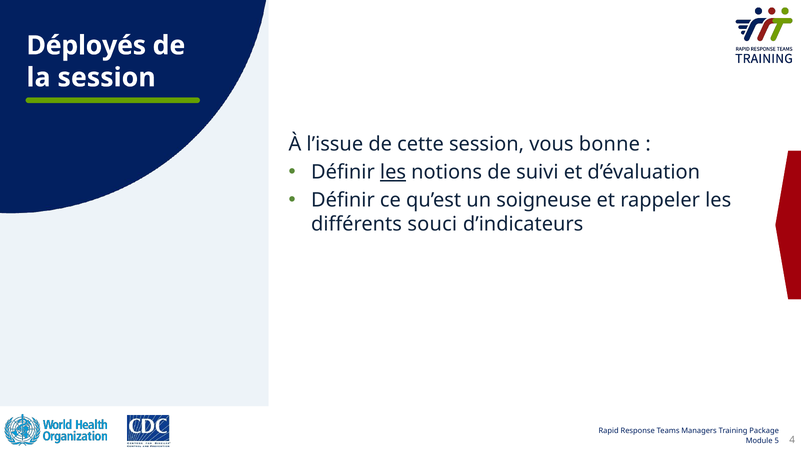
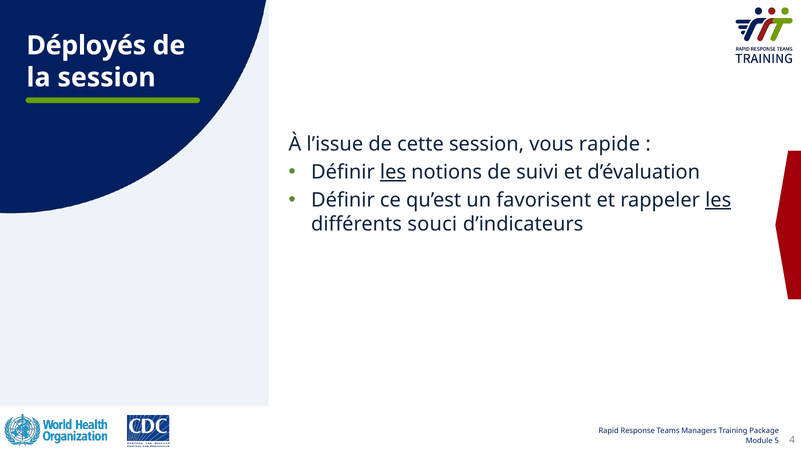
bonne: bonne -> rapide (609, 144)
soigneuse: soigneuse -> favorisent (544, 200)
les underline: none -> present (718, 200)
